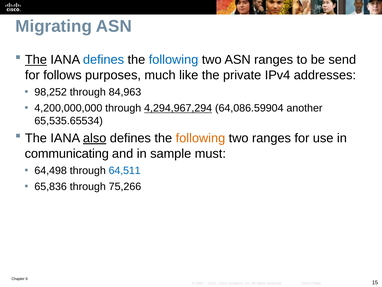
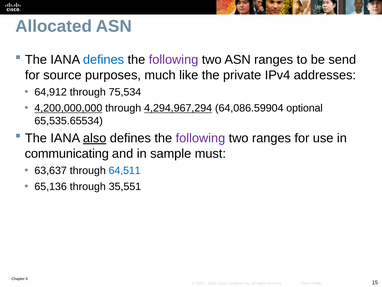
Migrating: Migrating -> Allocated (54, 26)
The underline: present -> none (36, 60)
following colour: blue -> purple (174, 60)
follows: follows -> source (62, 75)
98,252: 98,252 -> 64,912 (51, 92)
84,963: 84,963 -> 75,534 (125, 92)
4,200,000,000 underline: none -> present (68, 108)
another: another -> optional (305, 108)
following colour: orange -> purple (200, 138)
64,498: 64,498 -> 63,637 (51, 170)
65,836: 65,836 -> 65,136 (51, 186)
75,266: 75,266 -> 35,551 (125, 186)
